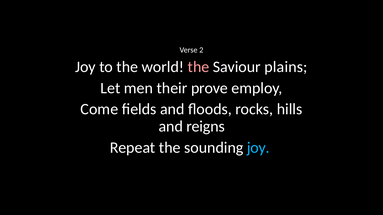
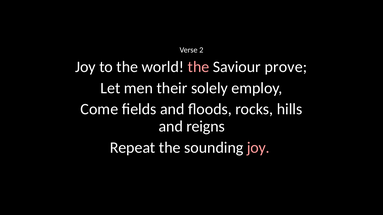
plains: plains -> prove (286, 67)
prove: prove -> solely (209, 88)
joy colour: light blue -> pink (258, 148)
